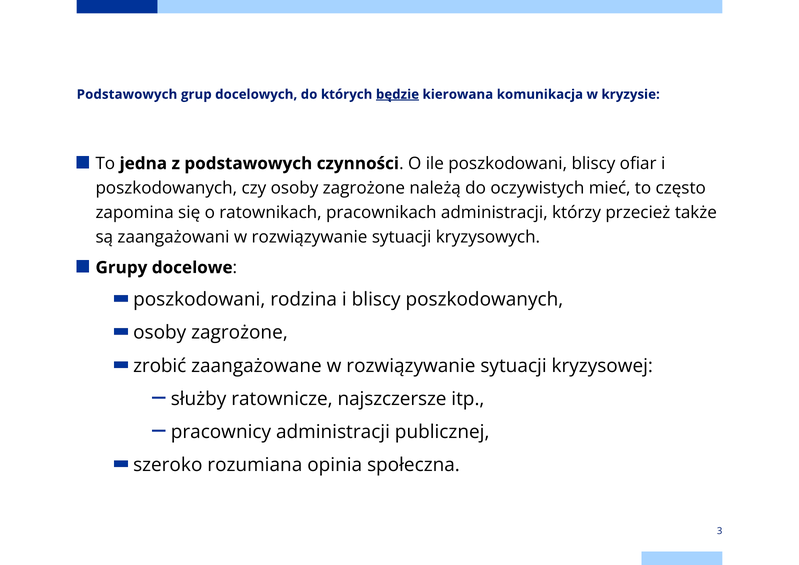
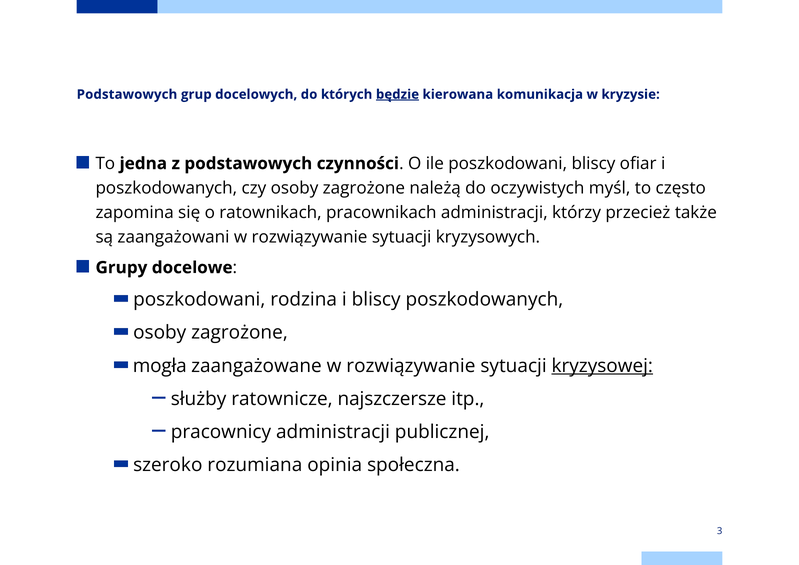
mieć: mieć -> myśl (610, 188)
zrobić: zrobić -> mogła (160, 366)
kryzysowej underline: none -> present (602, 366)
